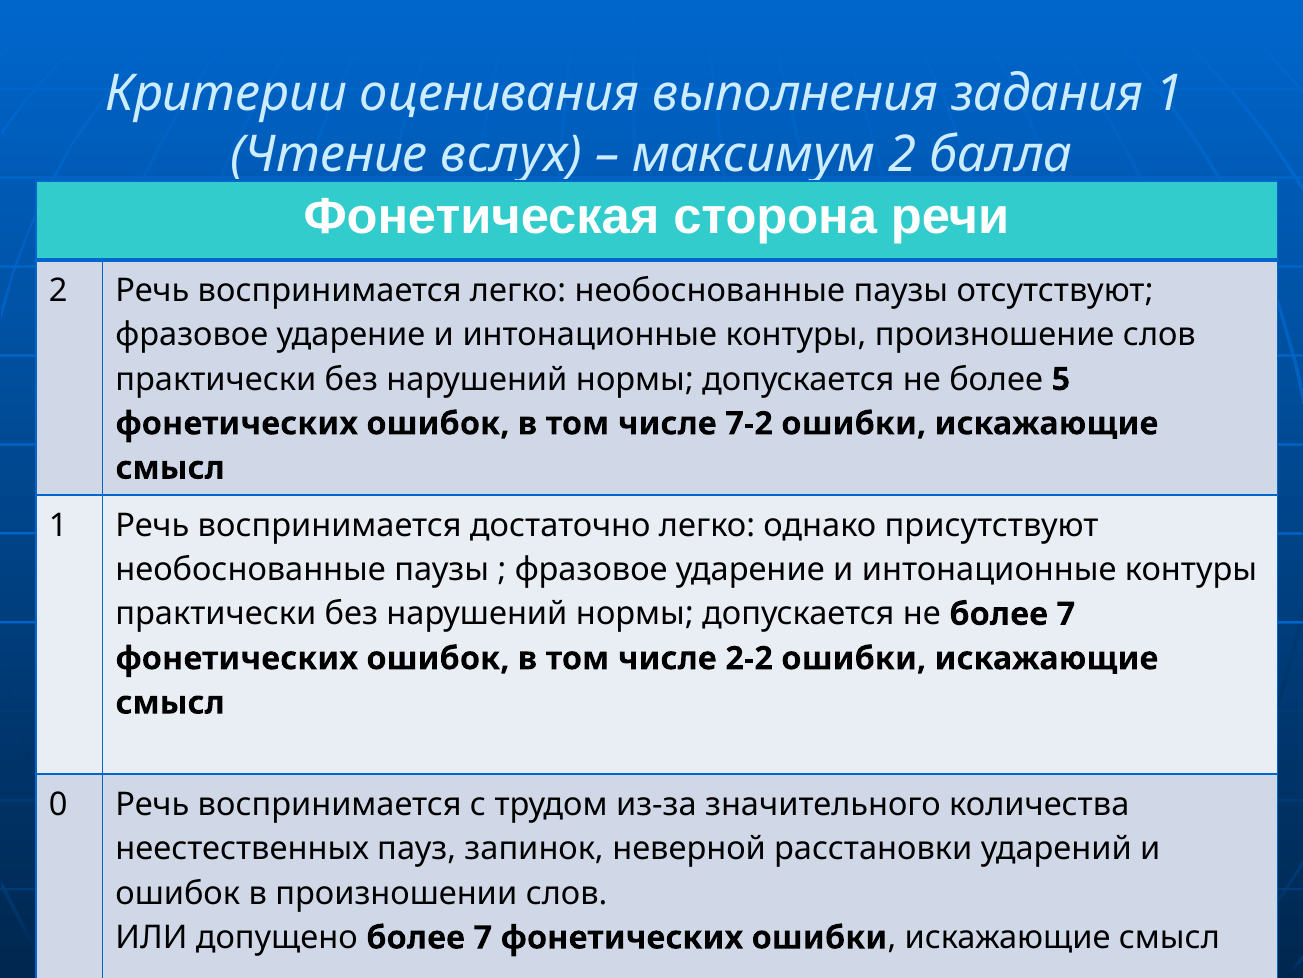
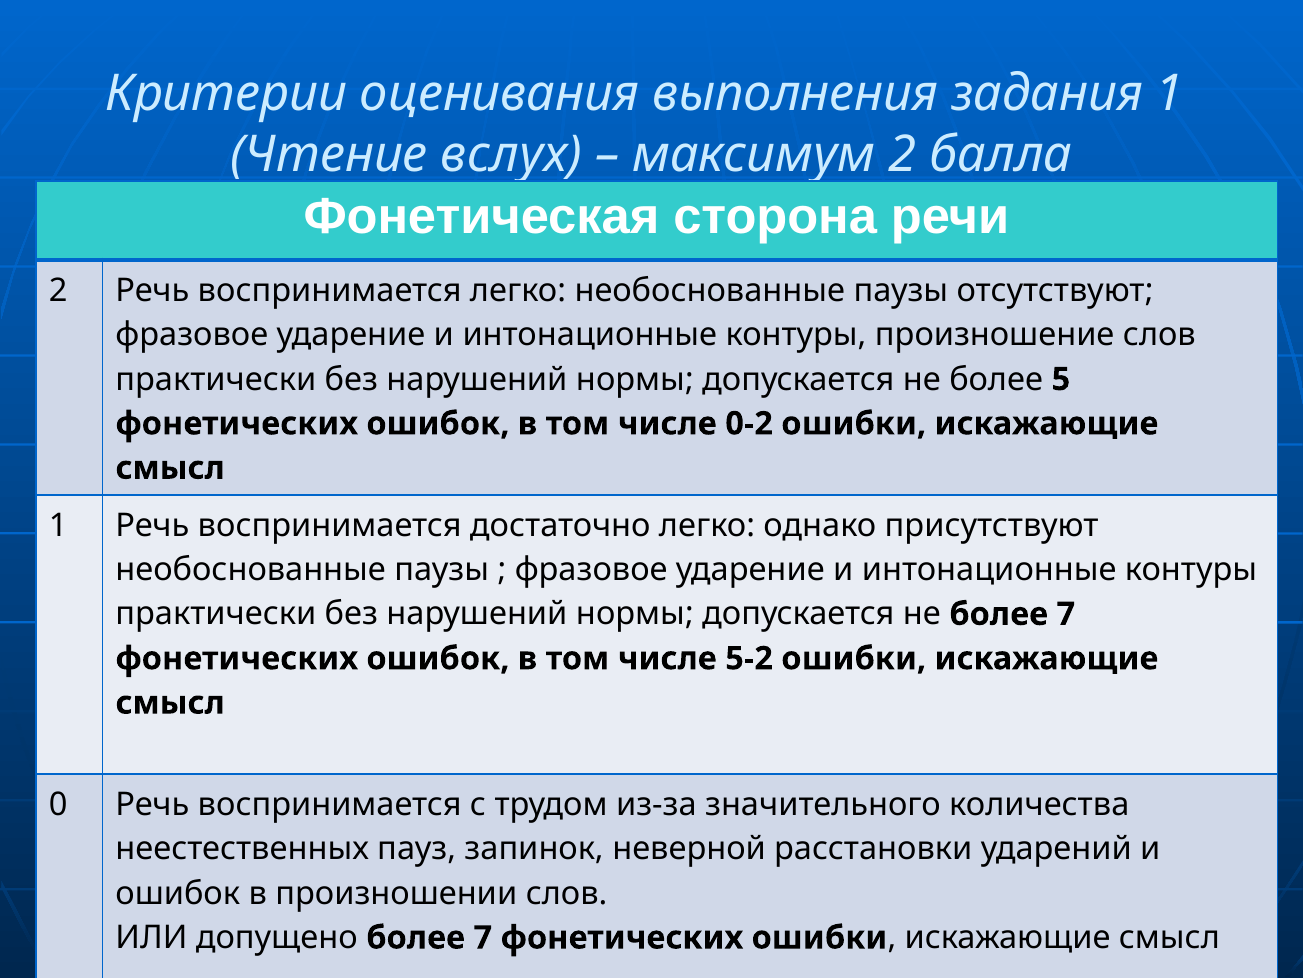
7-2: 7-2 -> 0-2 (749, 423)
2-2: 2-2 -> 5-2 (749, 658)
